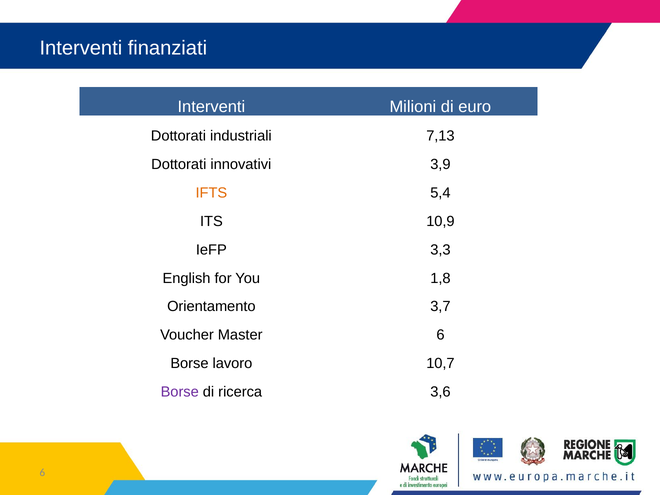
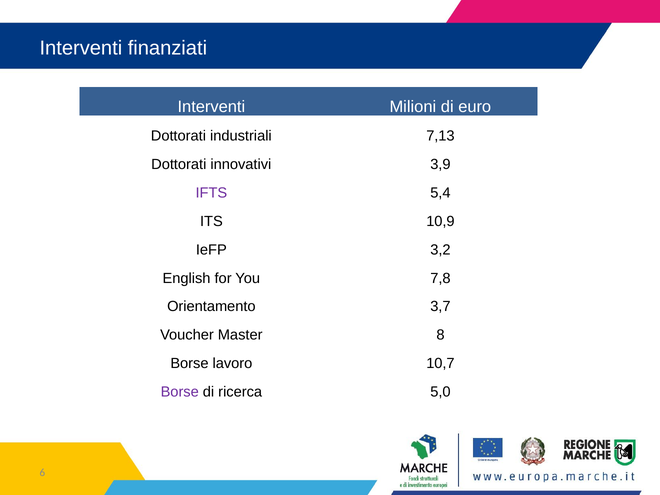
IFTS colour: orange -> purple (211, 193)
3,3: 3,3 -> 3,2 (440, 250)
1,8: 1,8 -> 7,8 (440, 278)
Master 6: 6 -> 8 (441, 335)
3,6: 3,6 -> 5,0 (440, 392)
